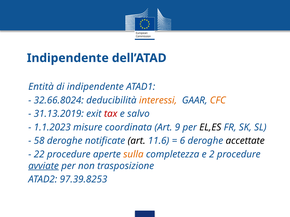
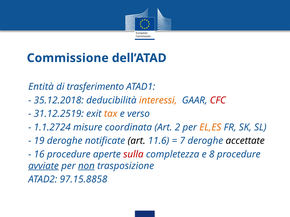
Indipendente: Indipendente -> Commissione (68, 58)
di indipendente: indipendente -> trasferimento (95, 87)
32.66.8024: 32.66.8024 -> 35.12.2018 (59, 101)
CFC colour: orange -> red (218, 101)
31.13.2019: 31.13.2019 -> 31.12.2519 (59, 114)
tax colour: red -> orange (111, 114)
salvo: salvo -> verso (139, 114)
1.1.2023: 1.1.2023 -> 1.1.2724 (52, 128)
9: 9 -> 2 (177, 128)
EL,ES colour: black -> orange (210, 128)
58: 58 -> 19 (39, 141)
6: 6 -> 7 (182, 141)
22: 22 -> 16 (39, 155)
sulla colour: orange -> red (133, 155)
2: 2 -> 8 (212, 155)
non underline: none -> present (86, 166)
97.39.8253: 97.39.8253 -> 97.15.8858 (84, 180)
